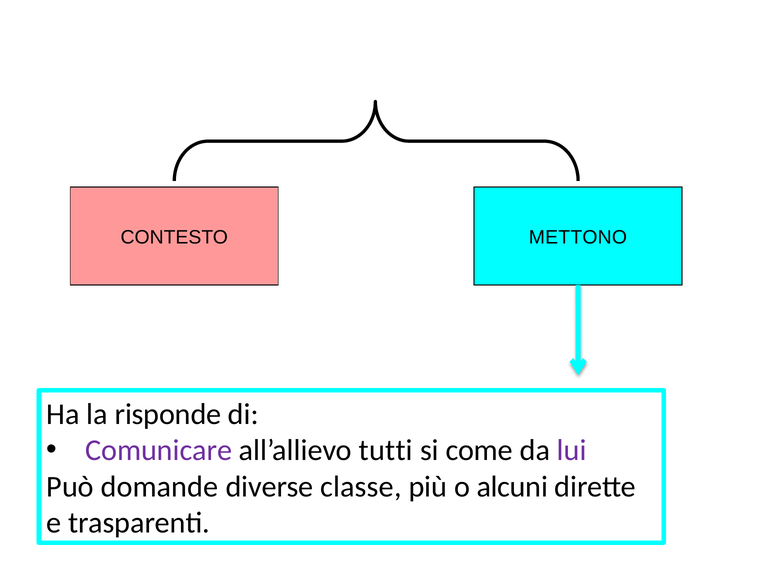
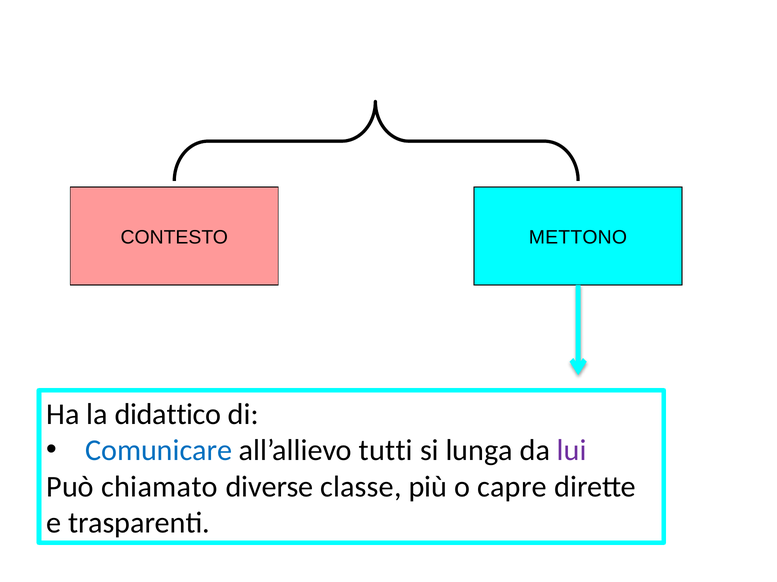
risponde: risponde -> didattico (168, 415)
Comunicare colour: purple -> blue (159, 451)
come: come -> lunga (479, 451)
domande: domande -> chiamato (159, 487)
alcuni: alcuni -> capre (512, 487)
